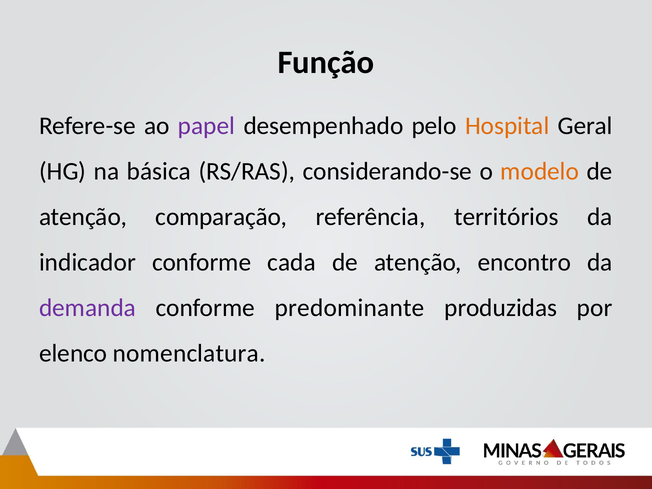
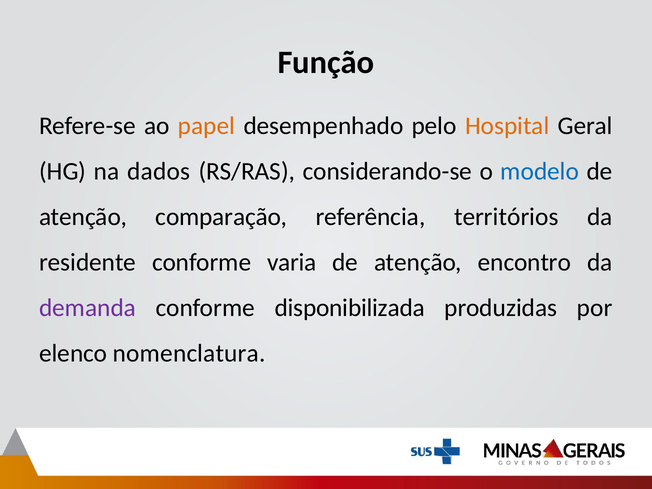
papel colour: purple -> orange (207, 126)
básica: básica -> dados (159, 171)
modelo colour: orange -> blue (540, 171)
indicador: indicador -> residente (88, 262)
cada: cada -> varia (292, 262)
predominante: predominante -> disponibilizada (350, 308)
